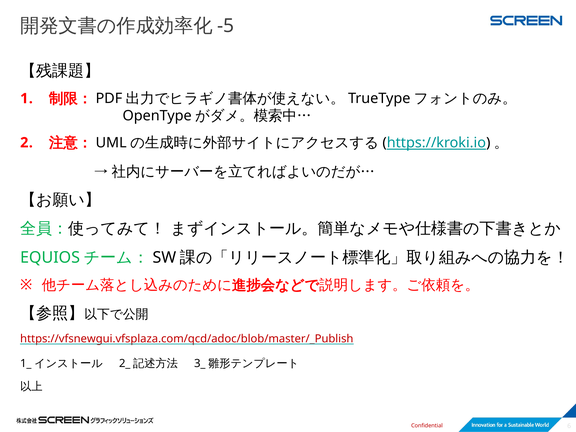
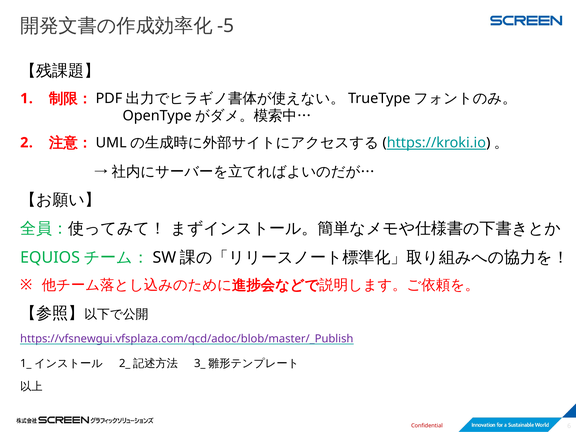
https://vfsnewgui.vfsplaza.com/qcd/adoc/blob/master/_Publish colour: red -> purple (187, 339)
